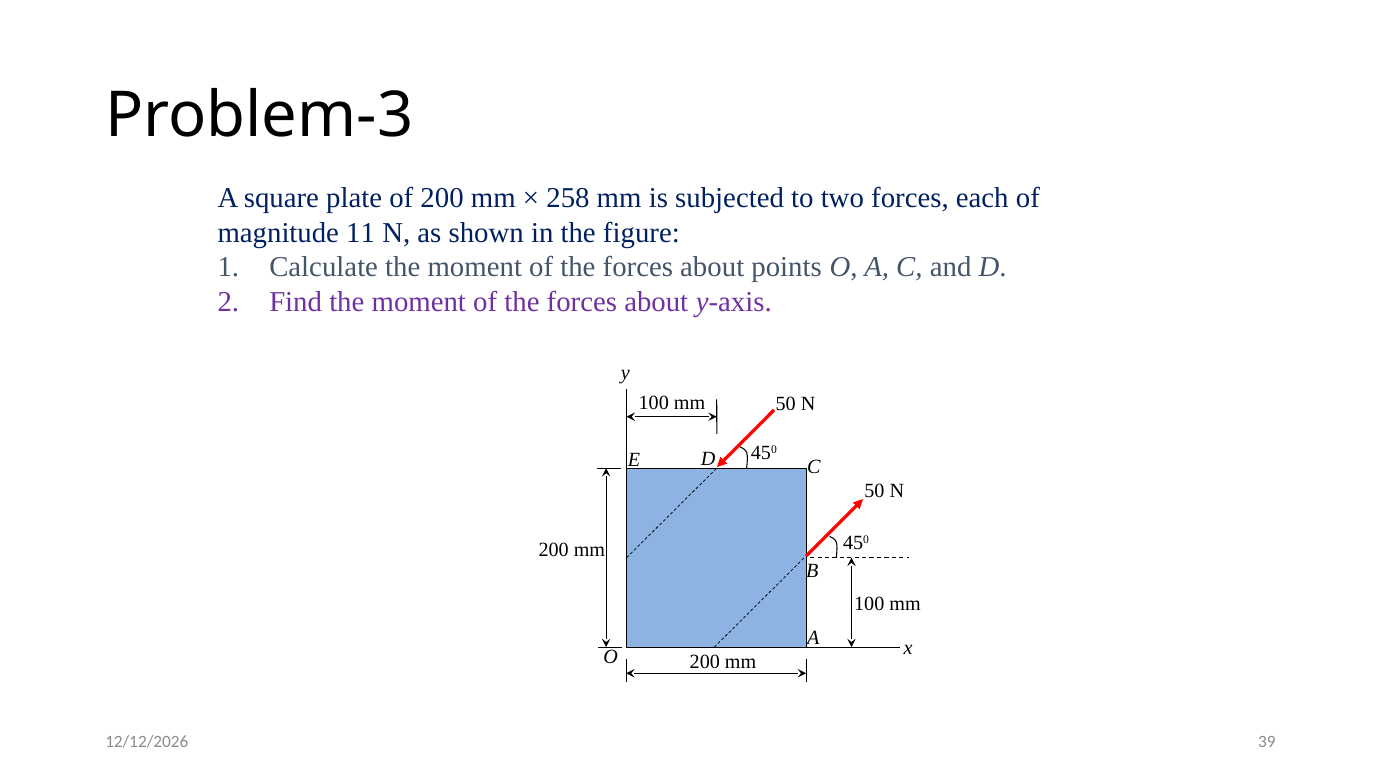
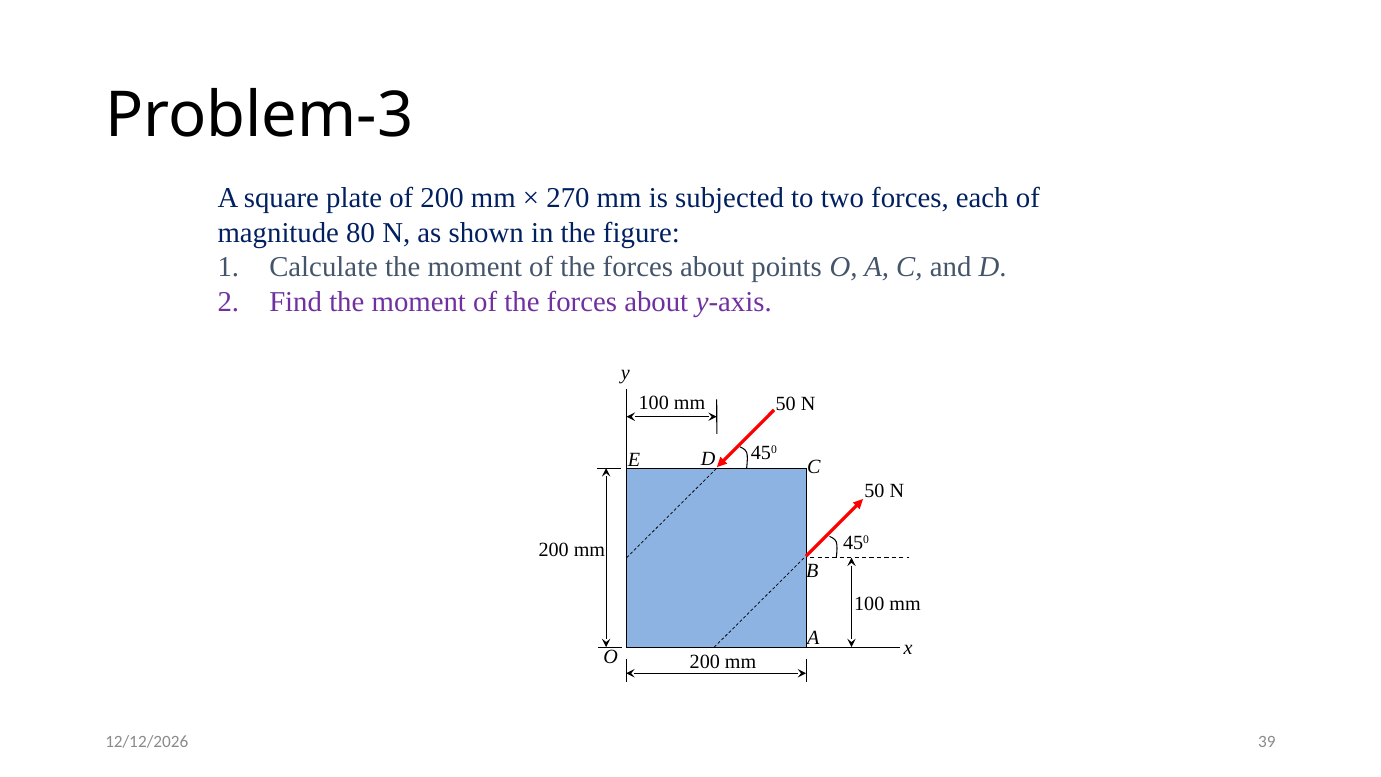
258: 258 -> 270 (568, 198)
11: 11 -> 80 (361, 233)
